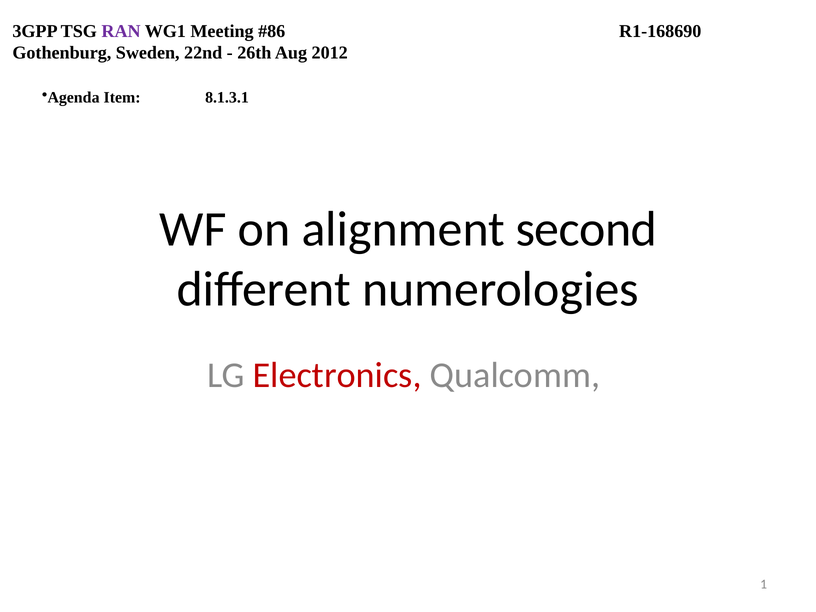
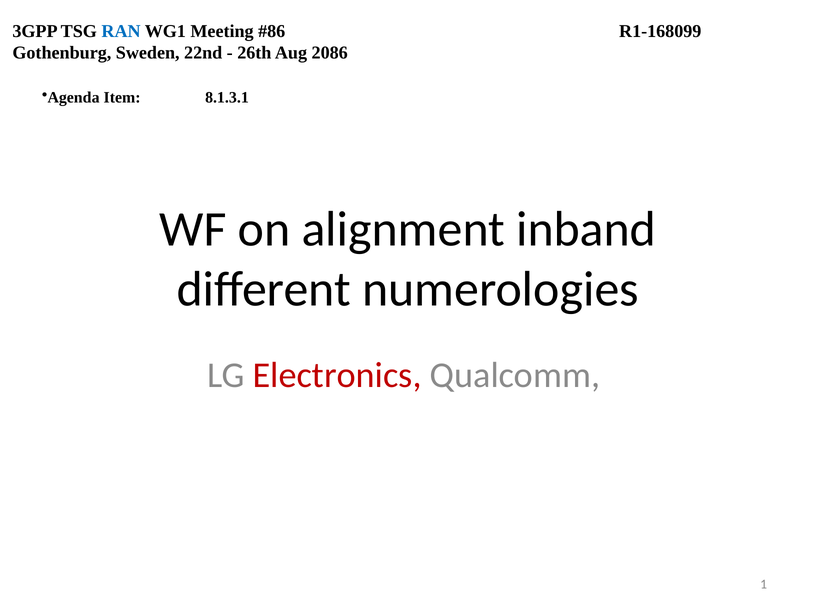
RAN colour: purple -> blue (121, 31)
R1-168690: R1-168690 -> R1-168099 (660, 31)
2012: 2012 -> 2086 (330, 53)
second: second -> inband (586, 229)
